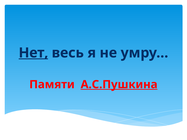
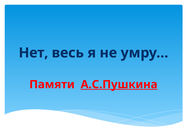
Нет underline: present -> none (33, 53)
